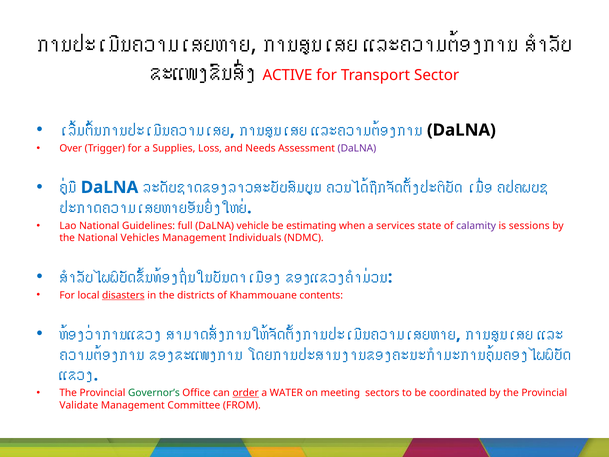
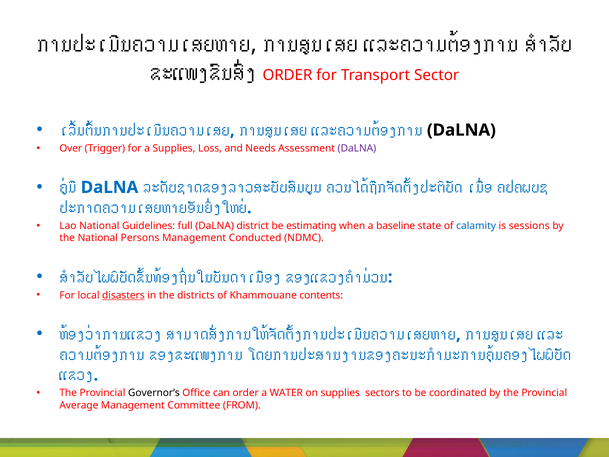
ACTIVE: ACTIVE -> ORDER (287, 75)
vehicle: vehicle -> district (253, 226)
services: services -> baseline (396, 226)
calamity colour: purple -> blue (476, 226)
Vehicles: Vehicles -> Persons (140, 238)
Individuals: Individuals -> Conducted (255, 238)
Governor’s colour: green -> black (154, 393)
order underline: present -> none (246, 393)
on meeting: meeting -> supplies (340, 393)
Validate: Validate -> Average (79, 405)
